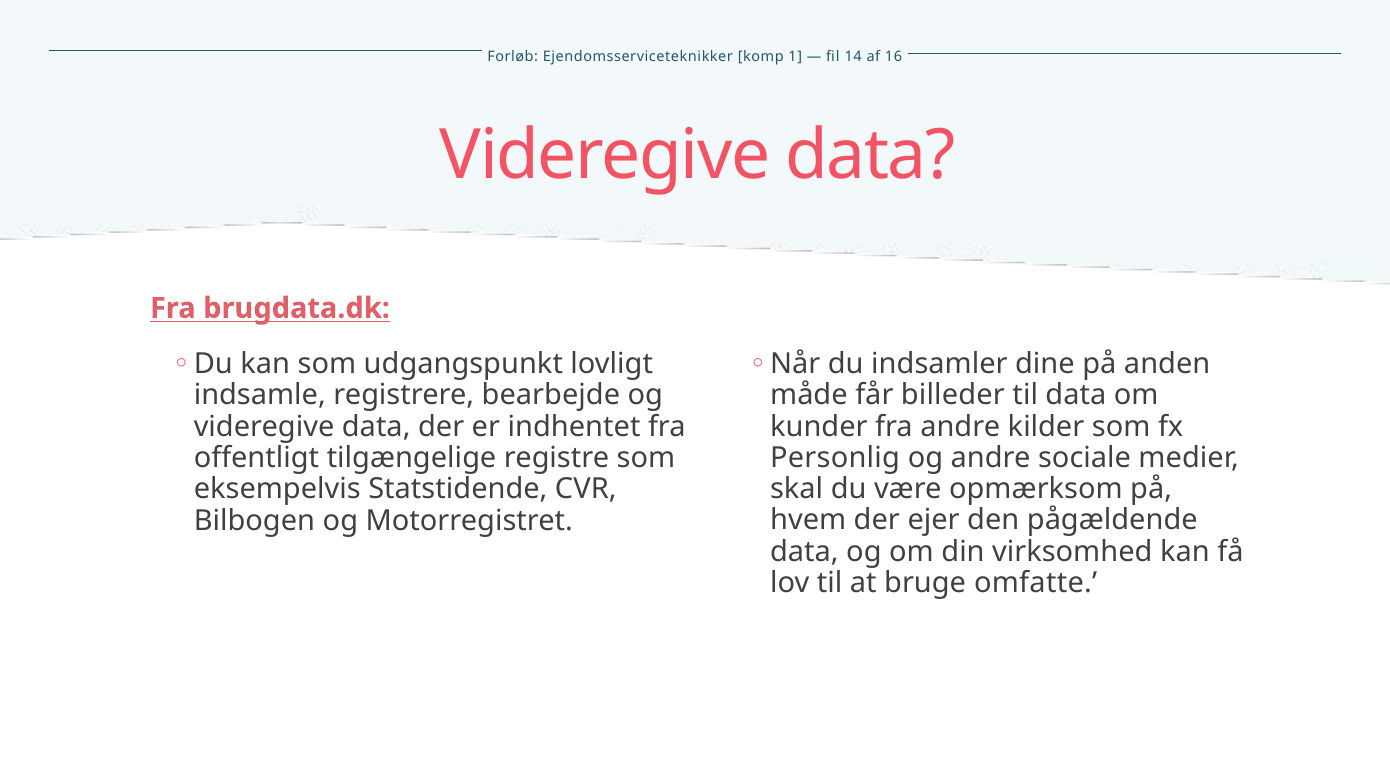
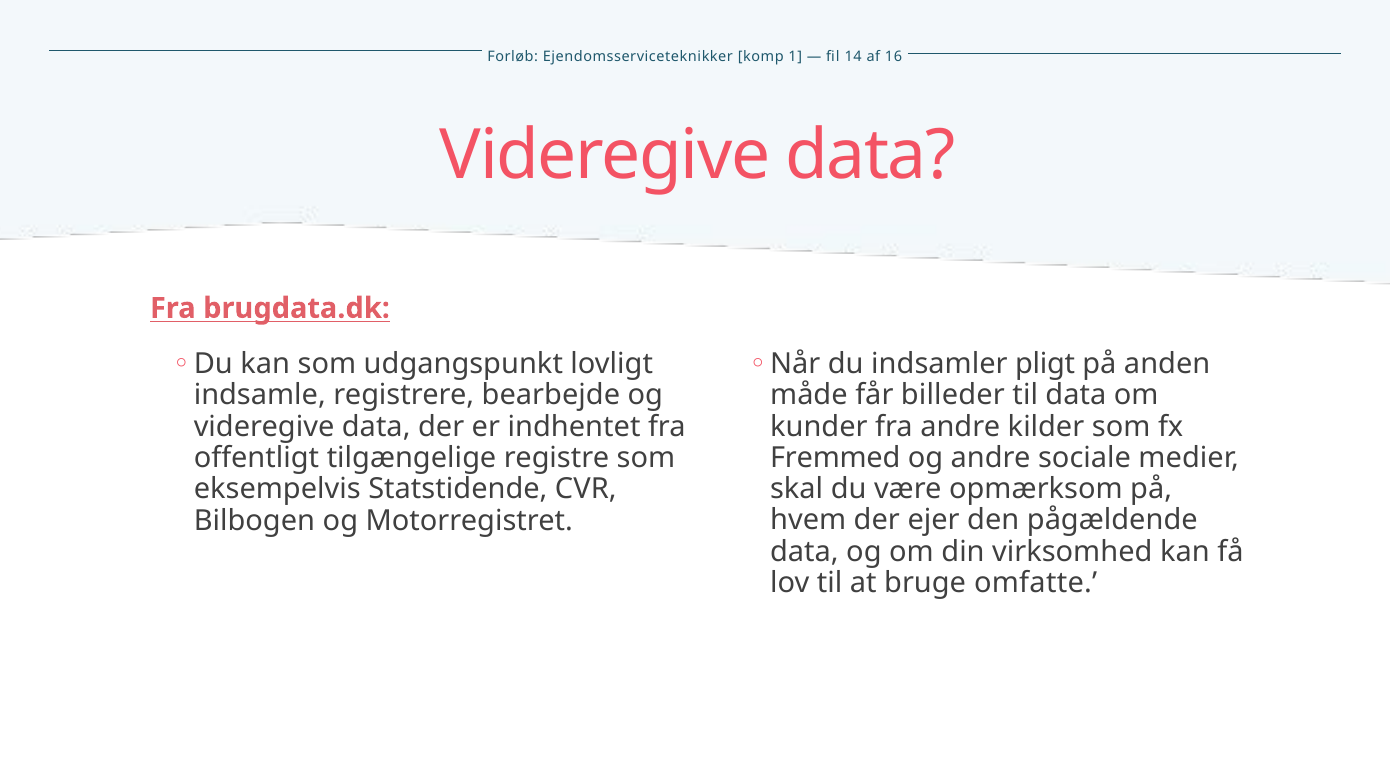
dine: dine -> pligt (1045, 364)
Personlig: Personlig -> Fremmed (835, 458)
